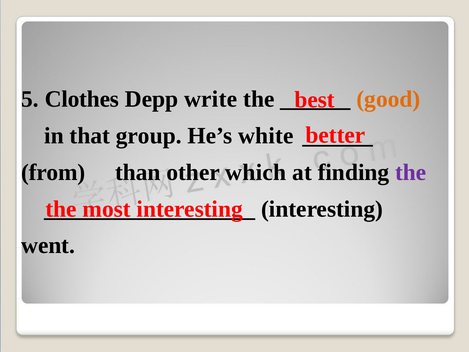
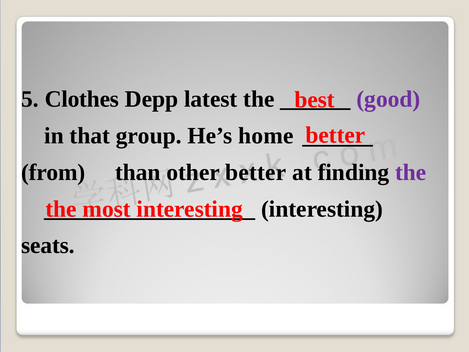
write: write -> latest (211, 99)
good colour: orange -> purple (388, 99)
white: white -> home (266, 136)
other which: which -> better (256, 172)
went: went -> seats (48, 245)
